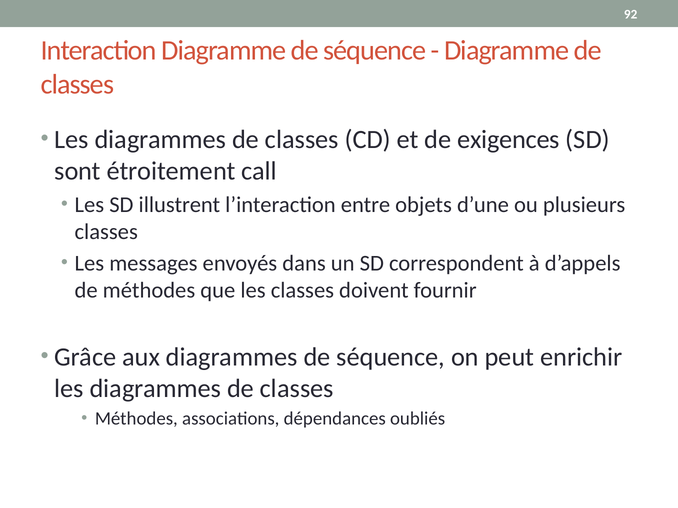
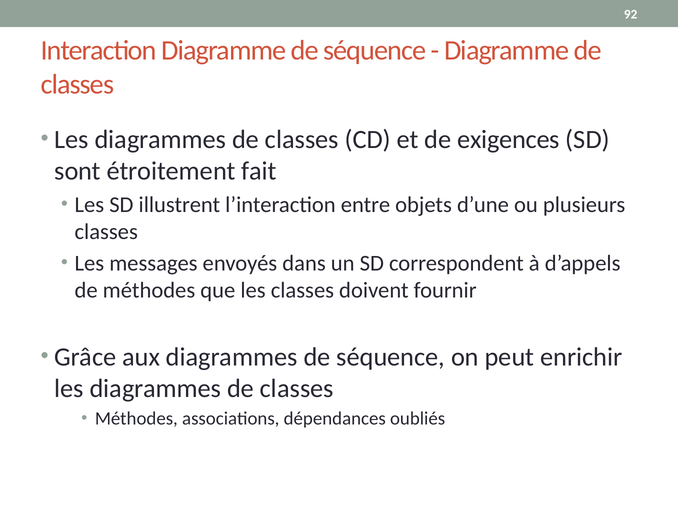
call: call -> fait (259, 171)
